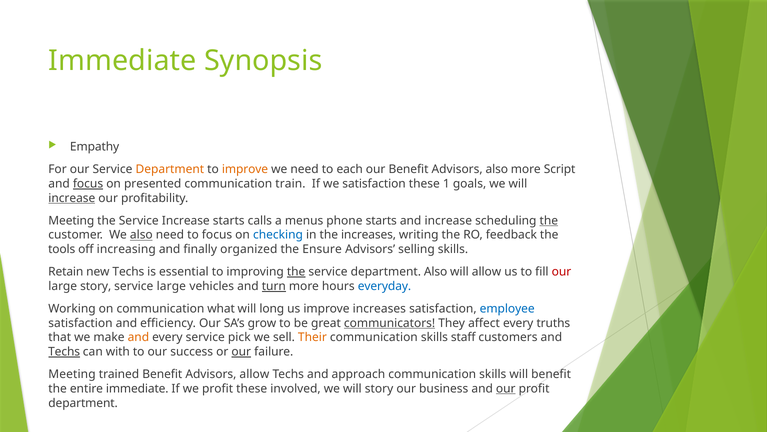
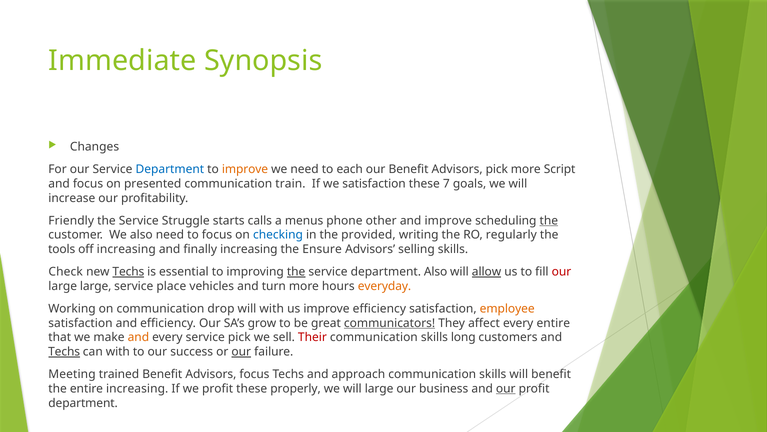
Empathy: Empathy -> Changes (95, 147)
Department colour: orange -> blue (170, 169)
Advisors also: also -> pick (497, 169)
focus underline: present -> none (88, 184)
1: 1 -> 7 (446, 184)
increase underline: present -> none (72, 198)
Meeting: Meeting -> Friendly (71, 220)
Service Increase: Increase -> Struggle (186, 220)
phone starts: starts -> other (381, 220)
and increase: increase -> improve (448, 220)
also underline: present -> none (141, 235)
the increases: increases -> provided (368, 235)
feedback: feedback -> regularly (511, 235)
finally organized: organized -> increasing (249, 249)
Retain: Retain -> Check (66, 271)
Techs underline: none -> present (128, 271)
allow underline: none -> present (487, 271)
large story: story -> large (96, 286)
service large: large -> place (171, 286)
turn underline: present -> none (274, 286)
everyday colour: blue -> orange (384, 286)
what: what -> drop (221, 308)
will long: long -> with (272, 308)
improve increases: increases -> efficiency (379, 308)
employee colour: blue -> orange (507, 308)
every truths: truths -> entire (553, 323)
Their colour: orange -> red (312, 337)
staff: staff -> long (463, 337)
Advisors allow: allow -> focus (254, 374)
entire immediate: immediate -> increasing (137, 388)
involved: involved -> properly (296, 388)
will story: story -> large (379, 388)
